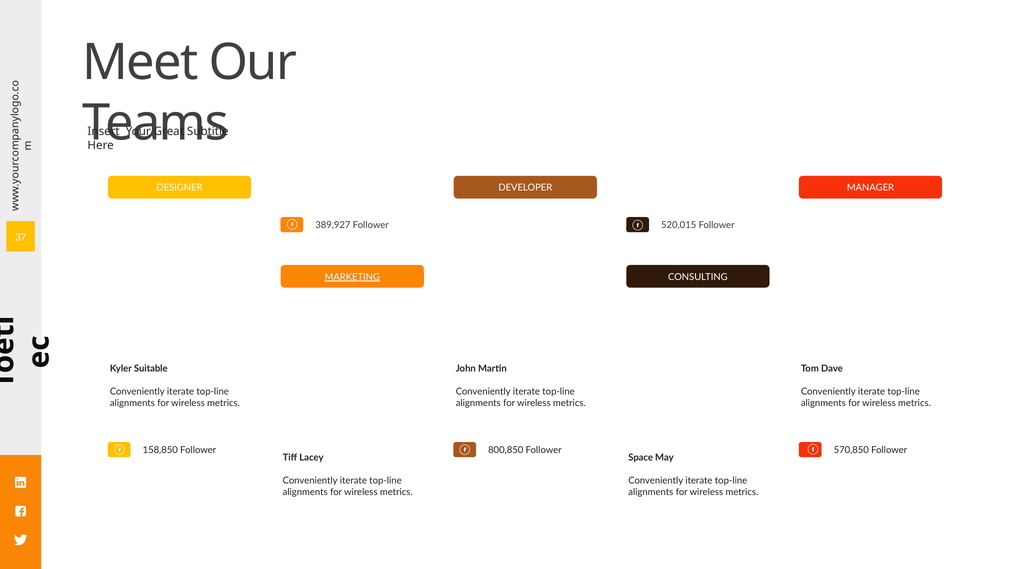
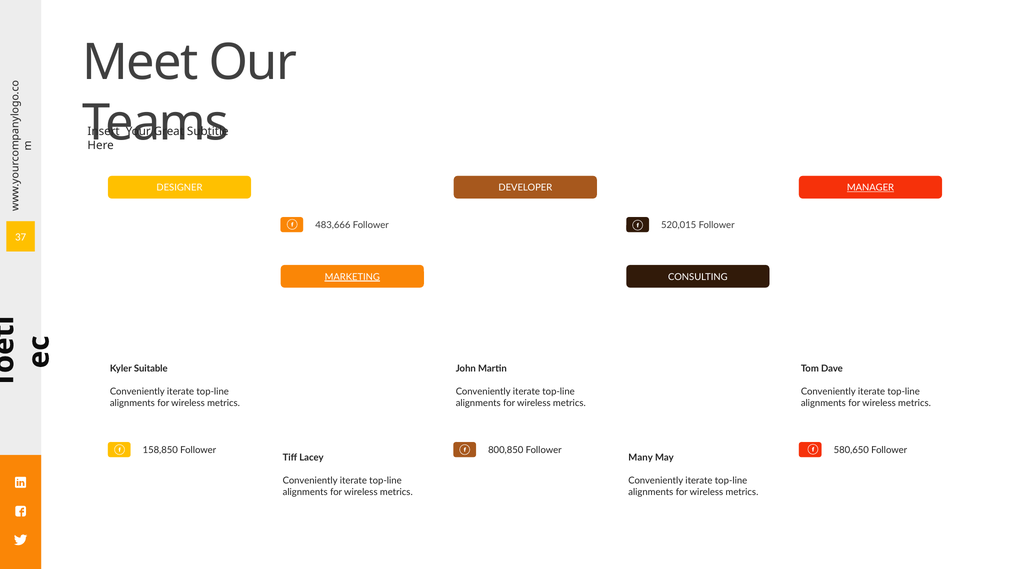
MANAGER underline: none -> present (870, 188)
389,927: 389,927 -> 483,666 (333, 225)
570,850: 570,850 -> 580,650 (851, 450)
Space: Space -> Many (641, 458)
